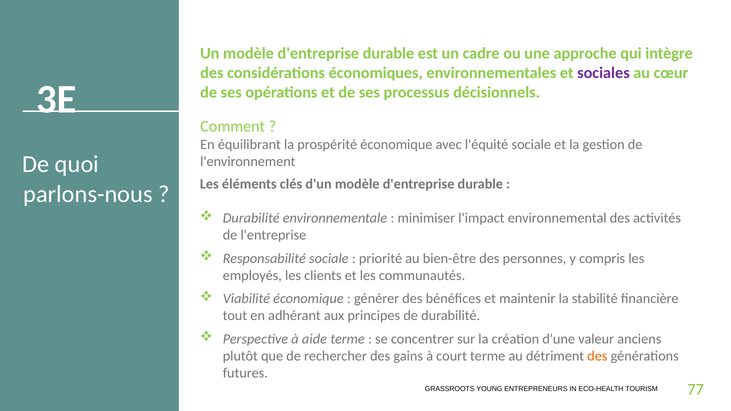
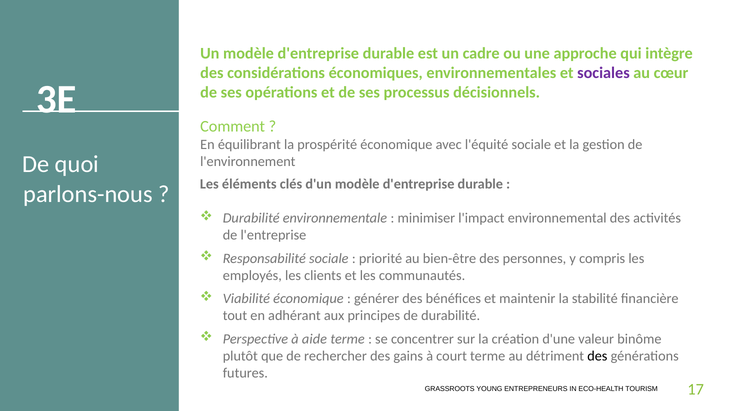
anciens: anciens -> binôme (639, 339)
des colour: orange -> black (597, 356)
77: 77 -> 17 (696, 390)
